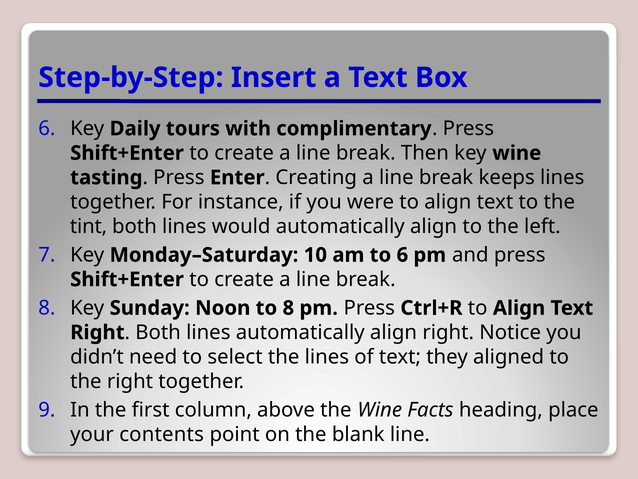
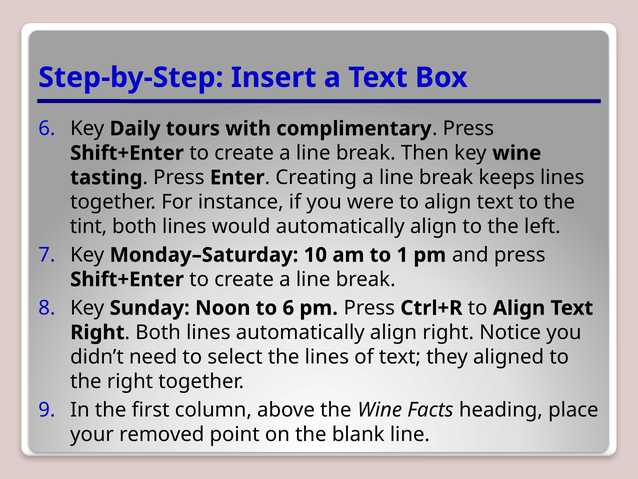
to 6: 6 -> 1 (402, 255)
to 8: 8 -> 6 (288, 308)
contents: contents -> removed (162, 434)
